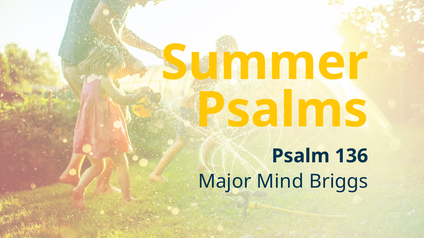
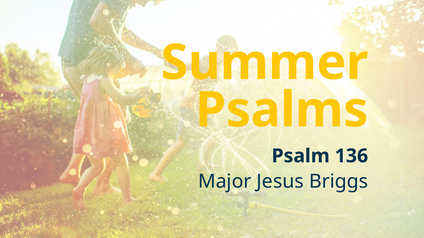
Mind: Mind -> Jesus (280, 182)
